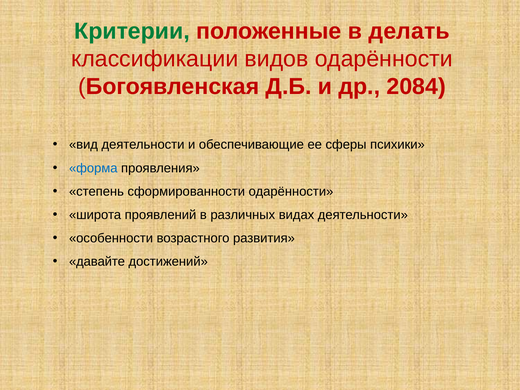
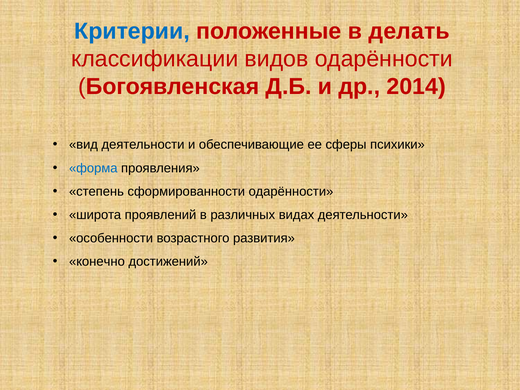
Критерии colour: green -> blue (132, 31)
2084: 2084 -> 2014 (416, 87)
давайте: давайте -> конечно (97, 262)
